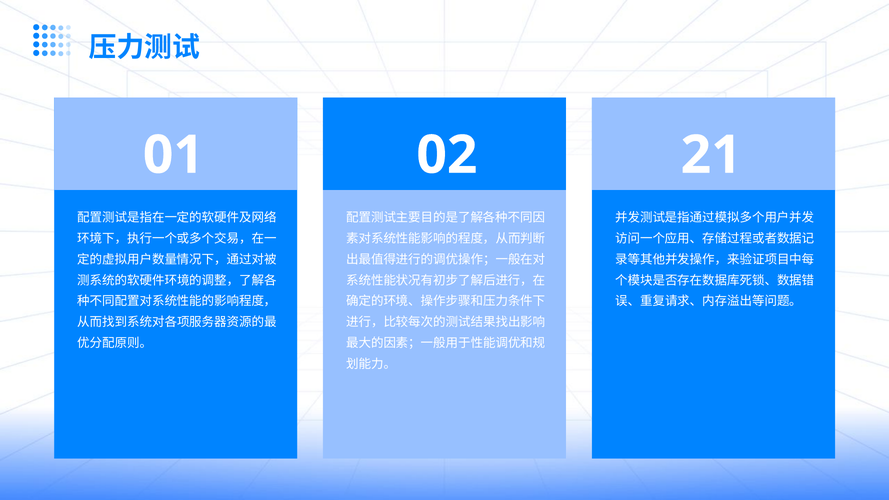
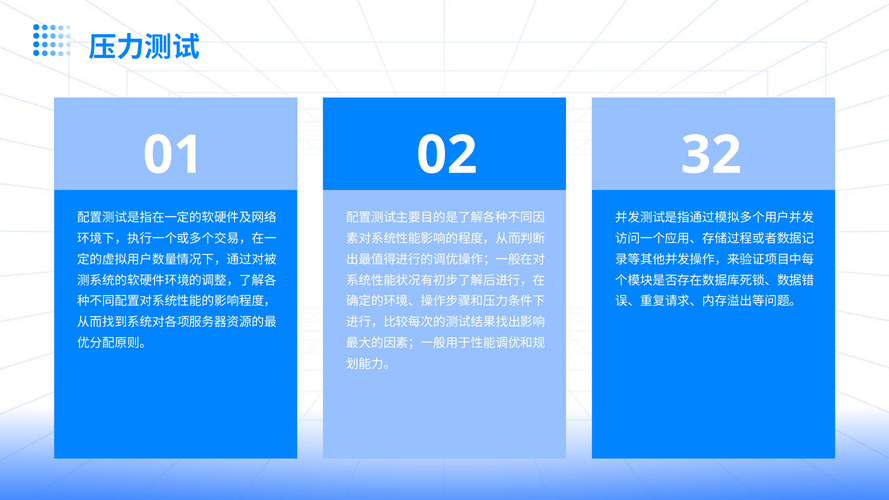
21: 21 -> 32 (711, 155)
